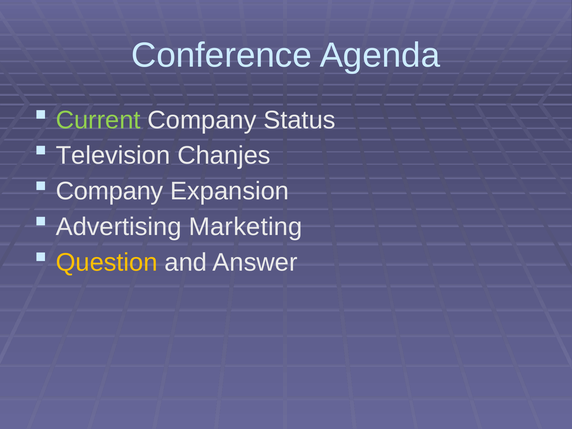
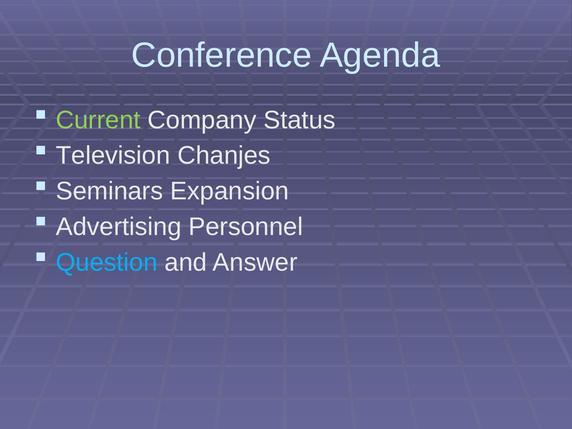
Company: Company -> Seminars (109, 191)
Marketing: Marketing -> Personnel (246, 227)
Question colour: yellow -> light blue (107, 262)
